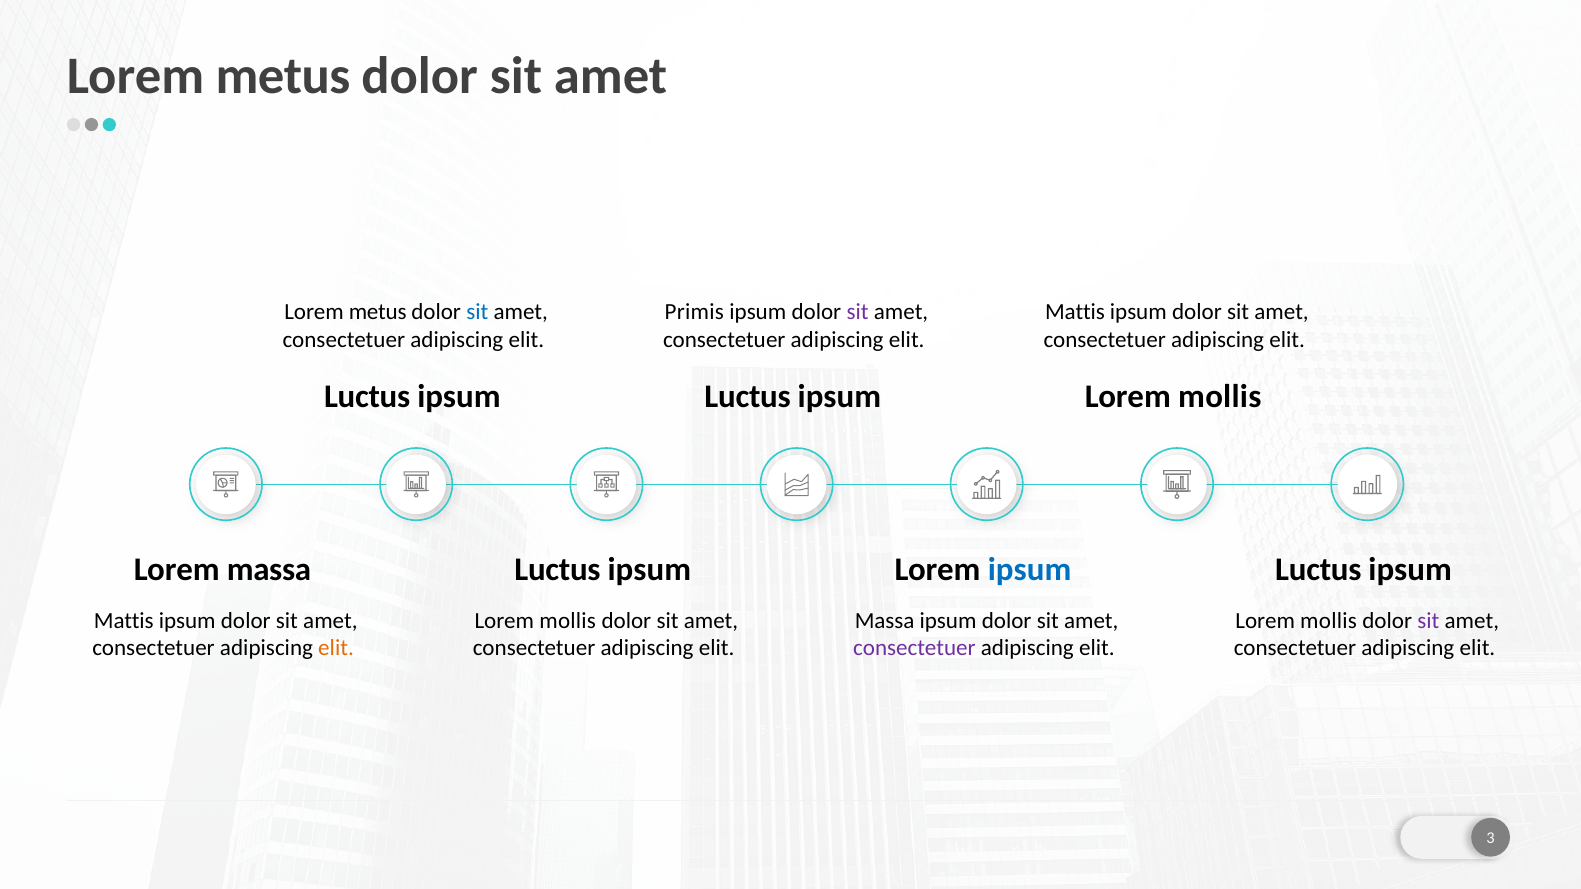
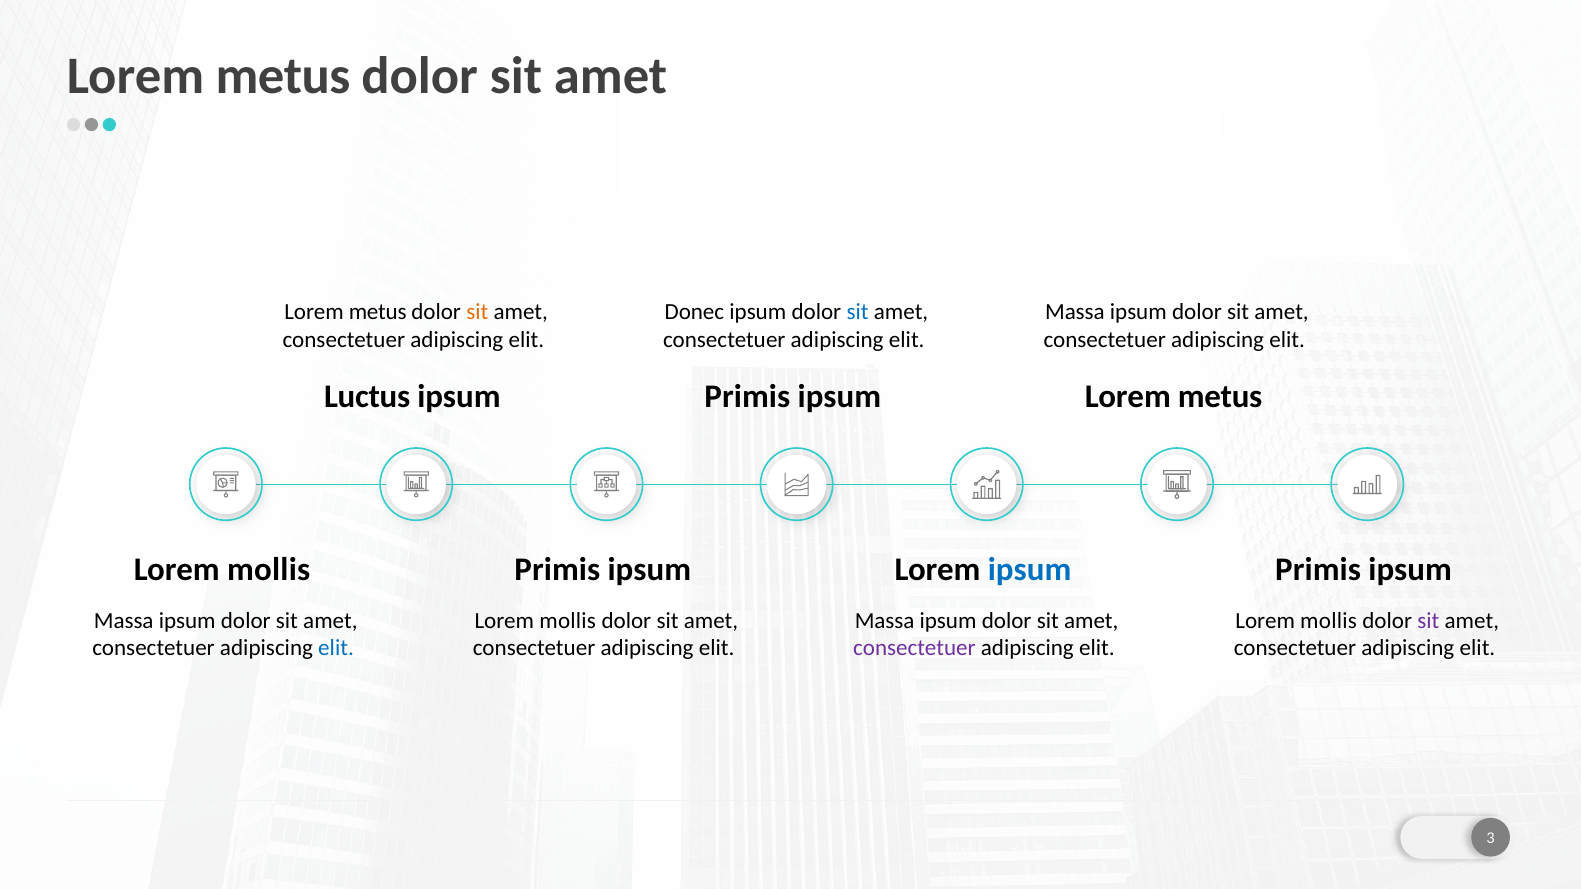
sit colour: blue -> orange (477, 312)
Primis: Primis -> Donec (694, 312)
sit colour: purple -> blue (858, 312)
Mattis: Mattis -> Massa (1075, 312)
Luctus: Luctus -> Primis (747, 397)
mollis: mollis -> metus (1220, 397)
massa: massa -> mollis (269, 570)
Luctus: Luctus -> Primis (557, 570)
Luctus: Luctus -> Primis (1318, 570)
Mattis: Mattis -> Massa (124, 621)
elit colour: orange -> blue (336, 648)
